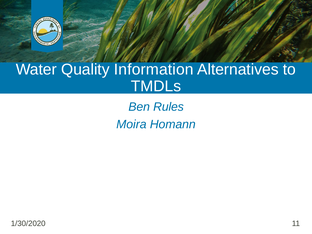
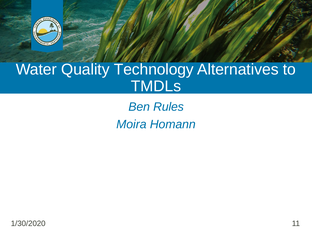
Information: Information -> Technology (154, 69)
